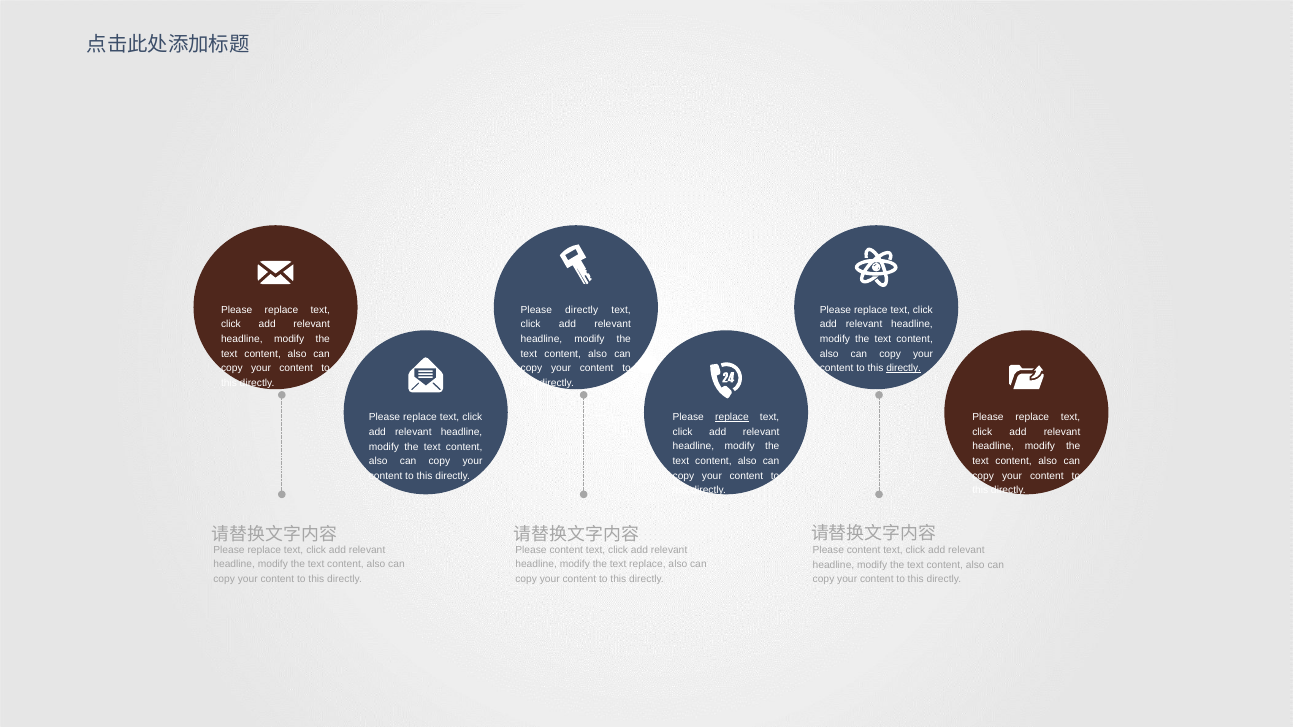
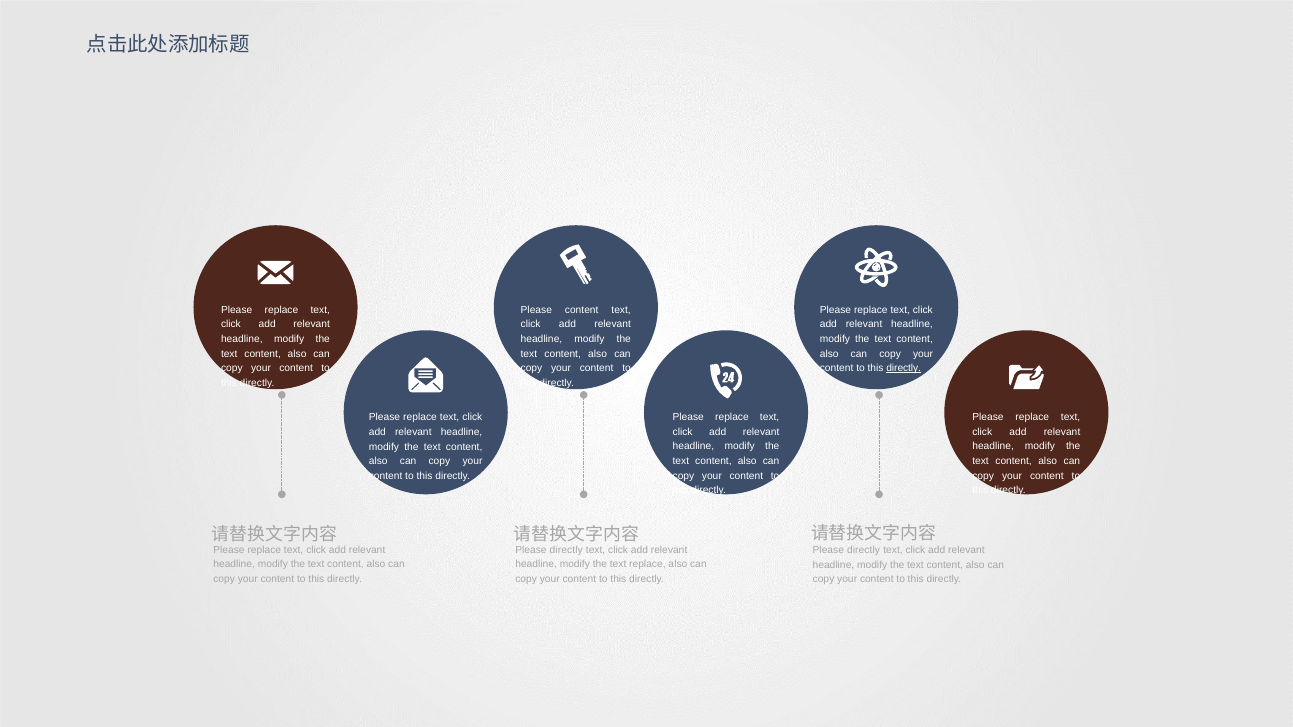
Please directly: directly -> content (582, 310)
replace underline: present -> none (732, 417)
content: content -> directly (566, 550)
content: content -> directly (864, 550)
